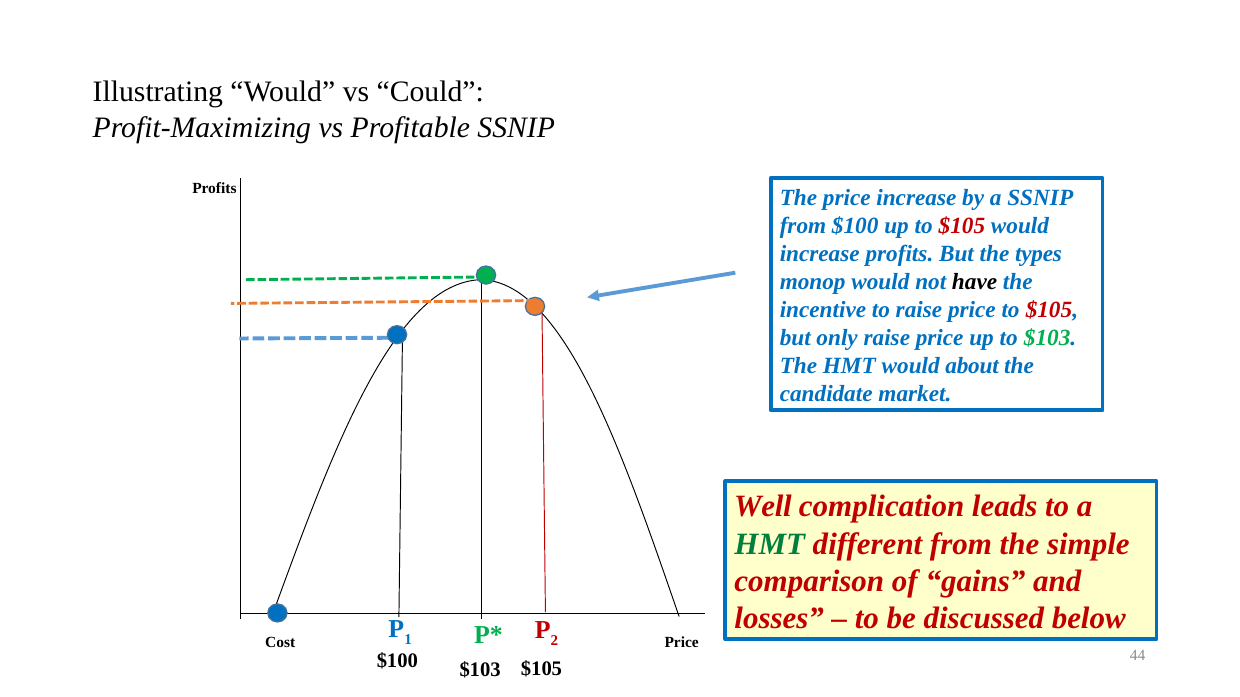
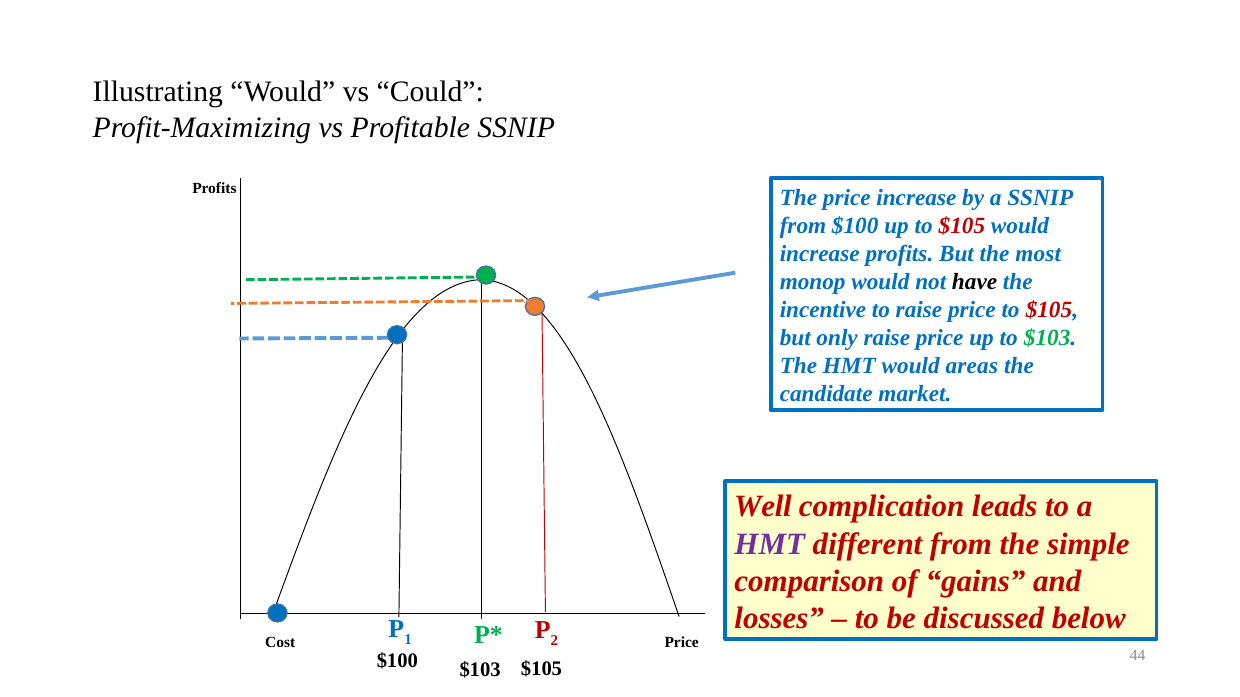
types: types -> most (1038, 254)
about: about -> areas (972, 366)
HMT colour: green -> purple (770, 544)
